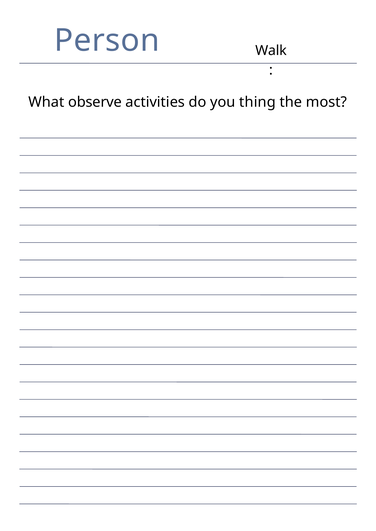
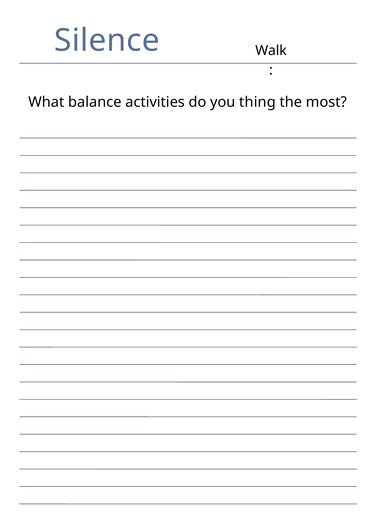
Person: Person -> Silence (107, 41)
observe: observe -> balance (95, 102)
